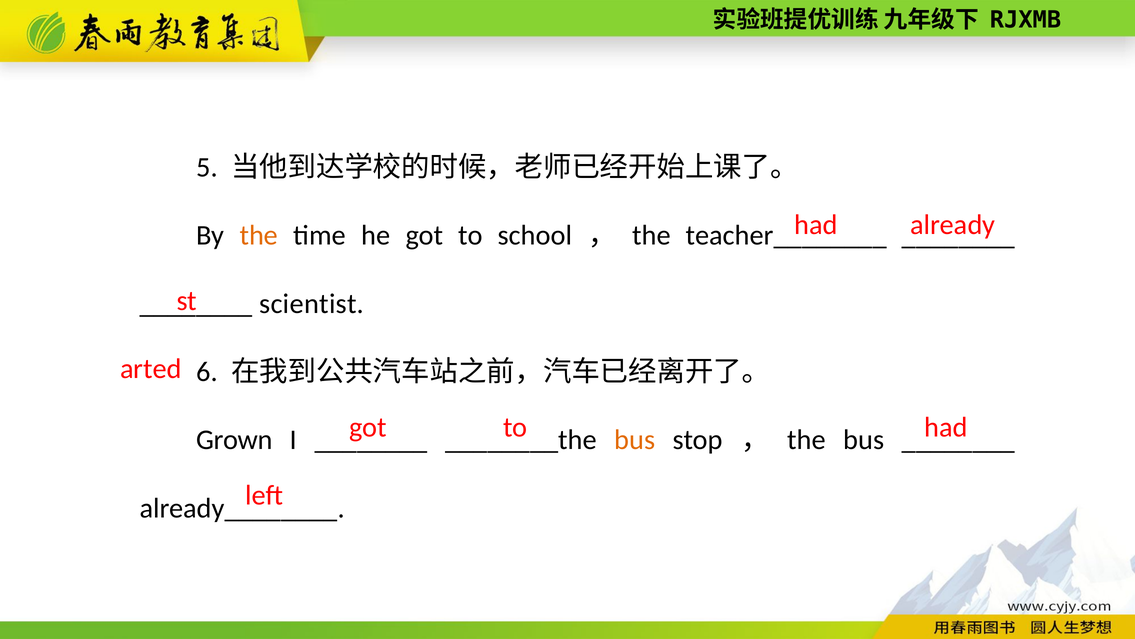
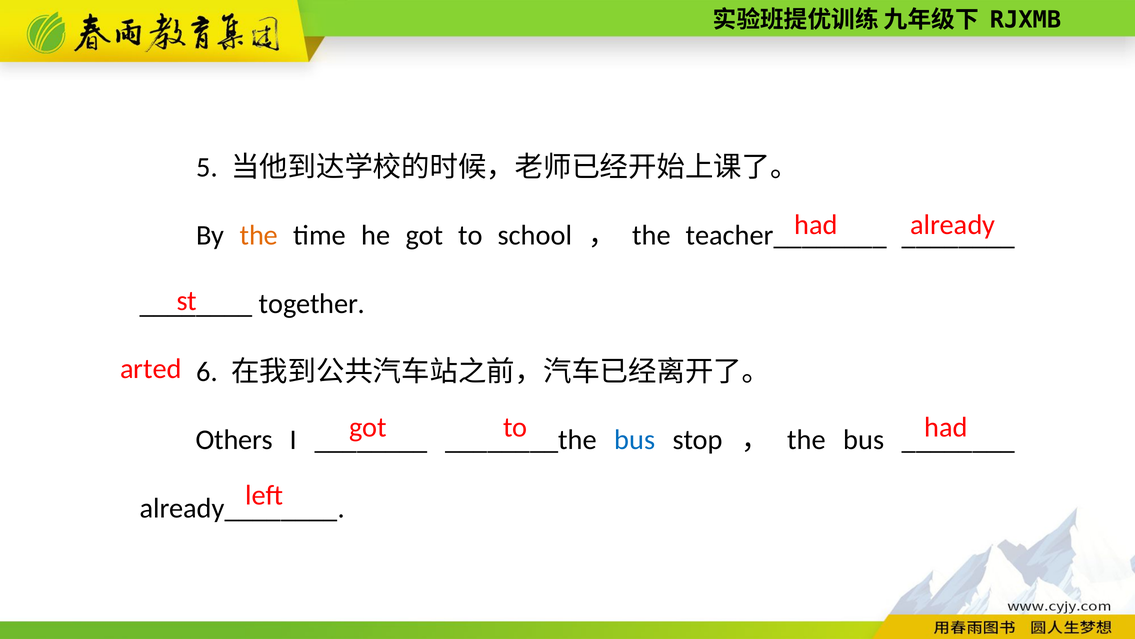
scientist: scientist -> together (312, 303)
Grown: Grown -> Others (234, 440)
bus colour: orange -> blue (635, 440)
